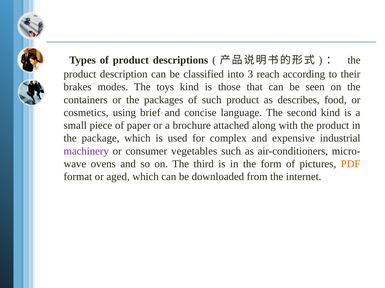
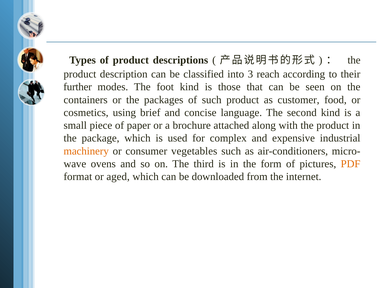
brakes: brakes -> further (78, 87)
toys: toys -> foot (165, 87)
describes: describes -> customer (299, 100)
machinery colour: purple -> orange (86, 151)
